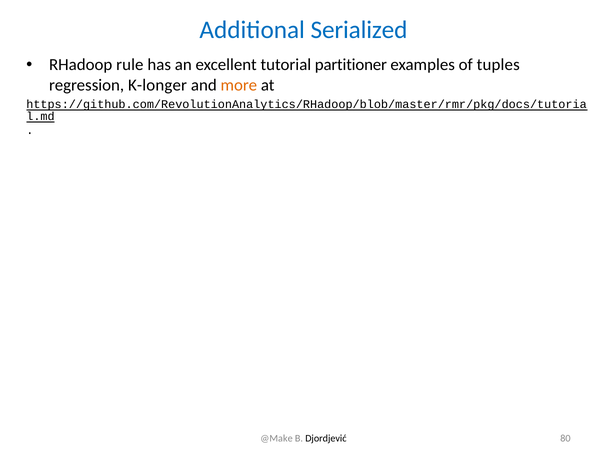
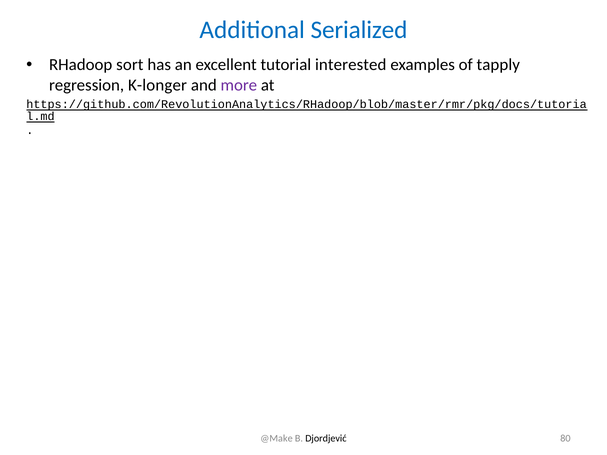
rule: rule -> sort (130, 65)
partitioner: partitioner -> interested (351, 65)
tuples: tuples -> tapply (498, 65)
more colour: orange -> purple (239, 85)
